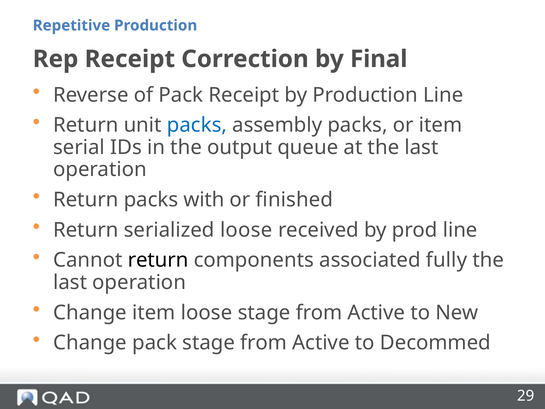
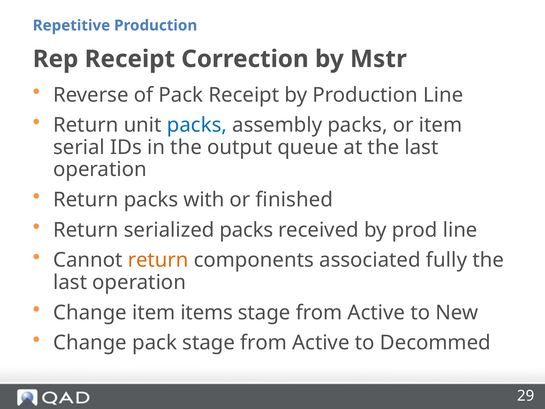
Final: Final -> Mstr (378, 59)
serialized loose: loose -> packs (246, 230)
return colour: black -> orange (158, 260)
item loose: loose -> items (207, 312)
